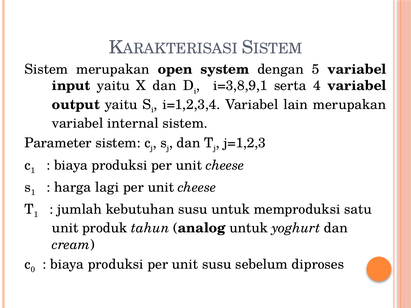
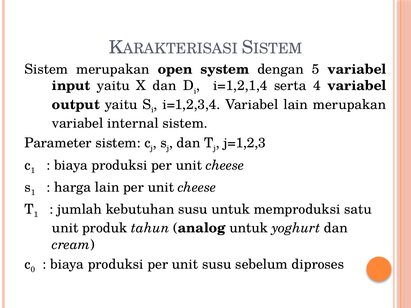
i=3,8,9,1: i=3,8,9,1 -> i=1,2,1,4 (240, 86)
harga lagi: lagi -> lain (107, 187)
